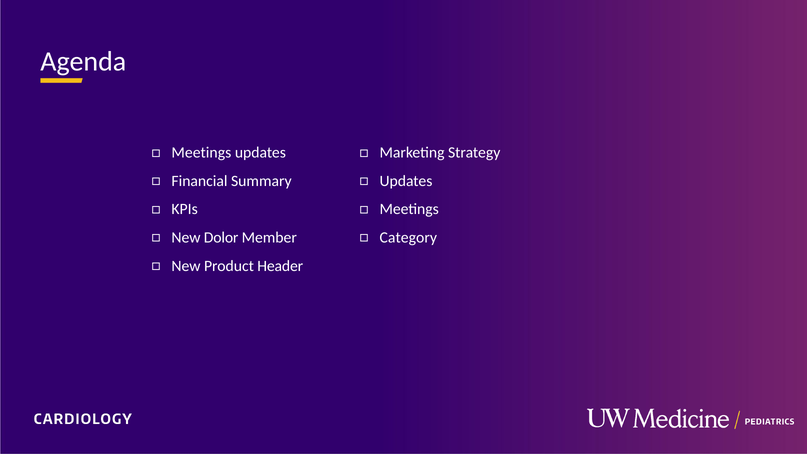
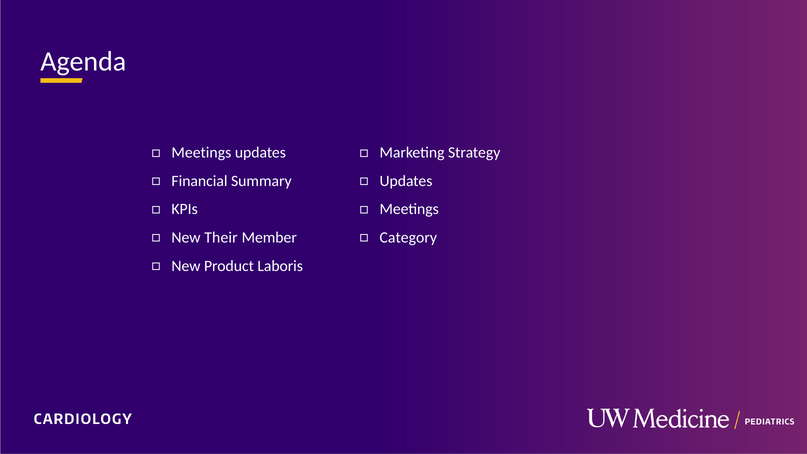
Dolor: Dolor -> Their (221, 238)
Header: Header -> Laboris (280, 266)
